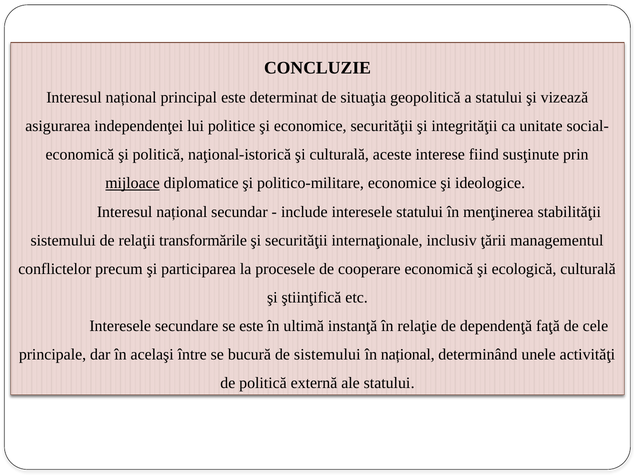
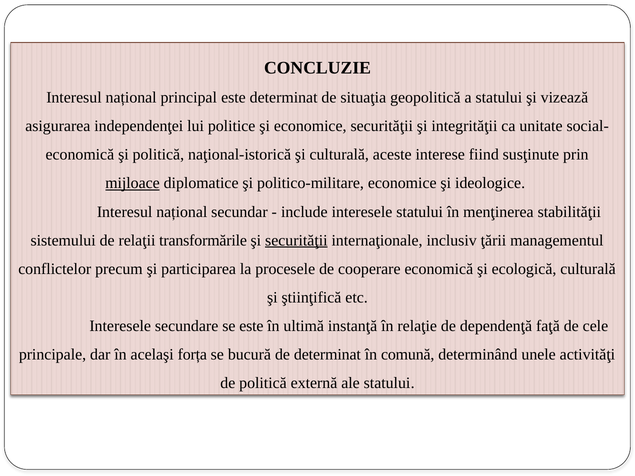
securităţii underline: none -> present (296, 240)
între: între -> forța (192, 355)
de sistemului: sistemului -> determinat (327, 355)
în național: național -> comună (408, 355)
